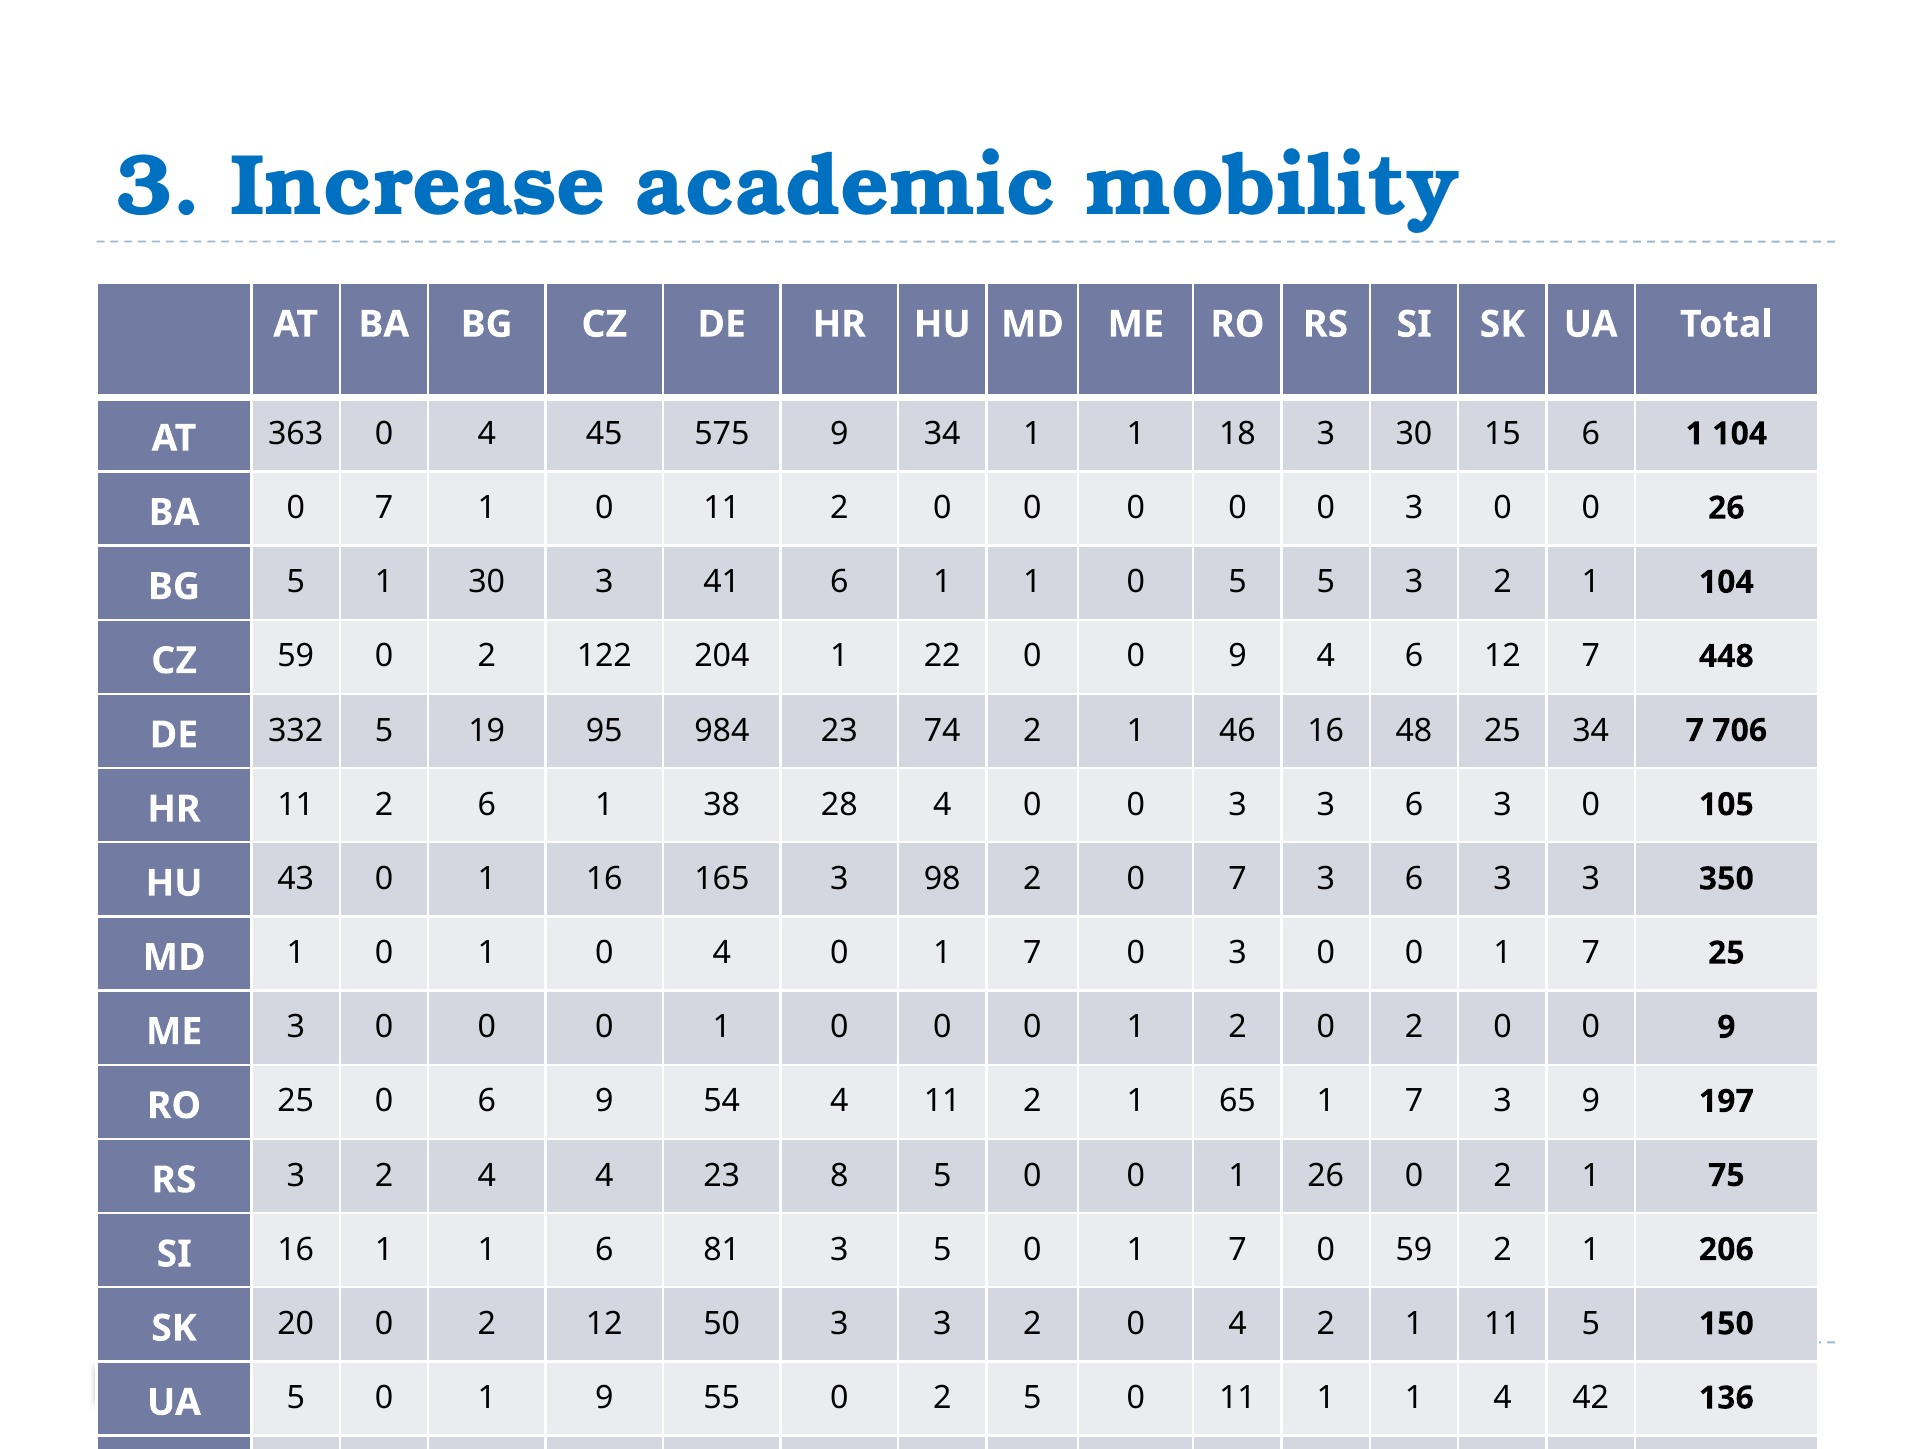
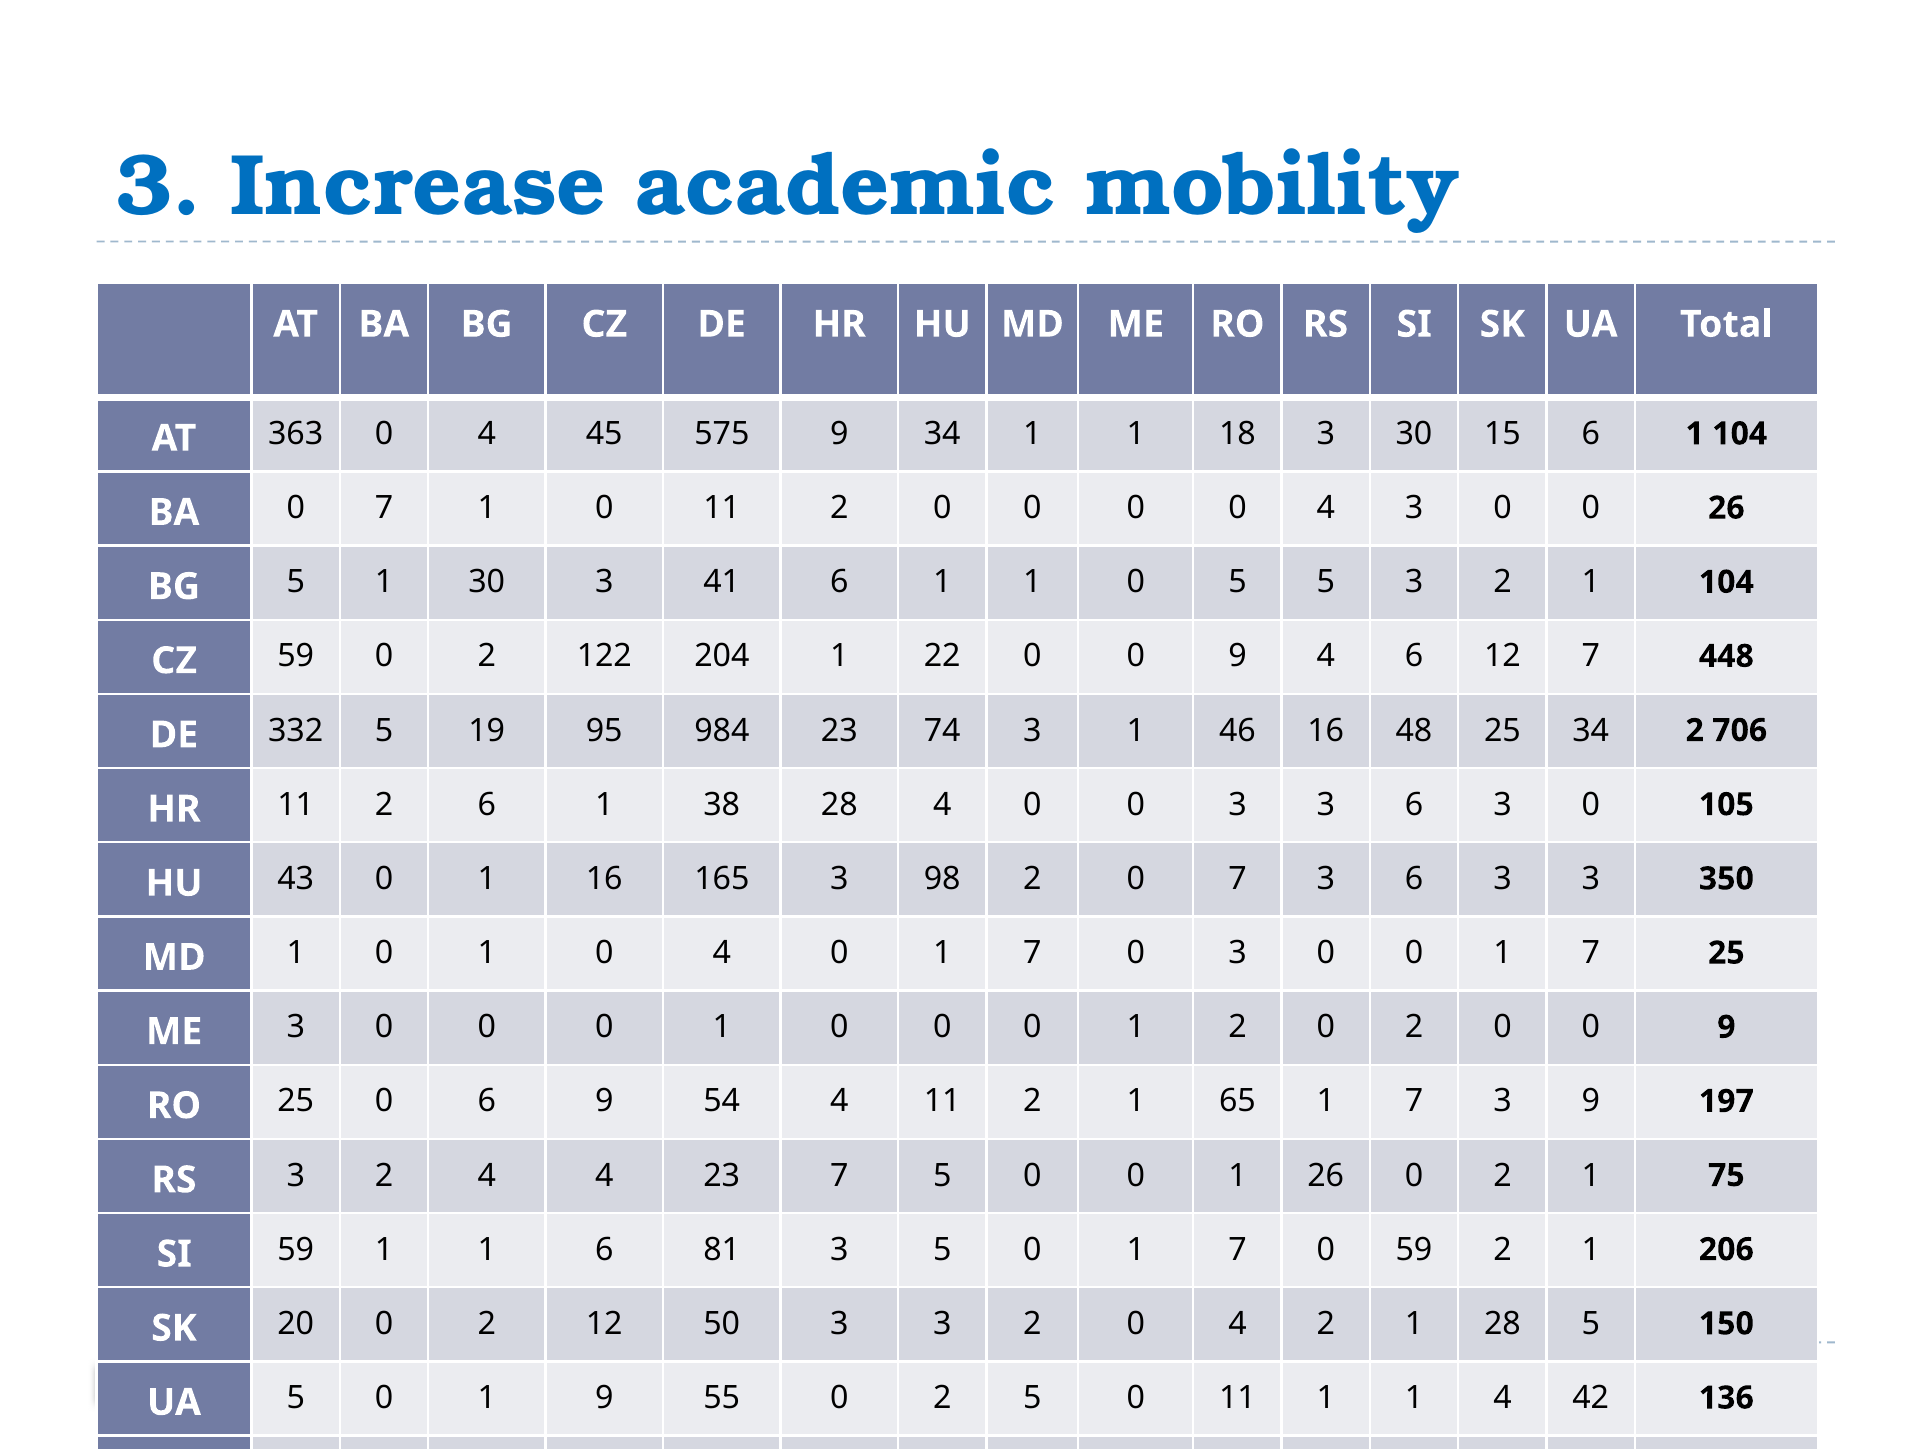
0: 0 -> 4 (1326, 508)
74 2: 2 -> 3 (1032, 730)
34 7: 7 -> 2 (1695, 730)
23 8: 8 -> 7 (839, 1175)
SI 16: 16 -> 59 (296, 1250)
1 11: 11 -> 28 (1502, 1324)
